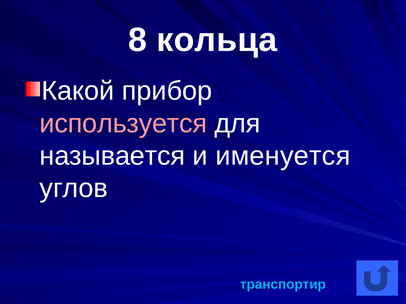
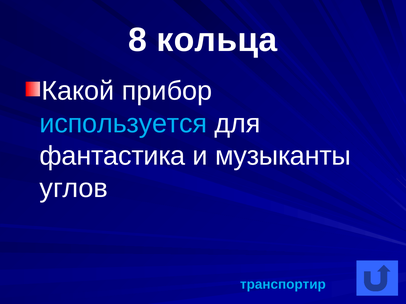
используется colour: pink -> light blue (123, 124)
называется: называется -> фантастика (112, 156)
именуется: именуется -> музыканты (283, 156)
